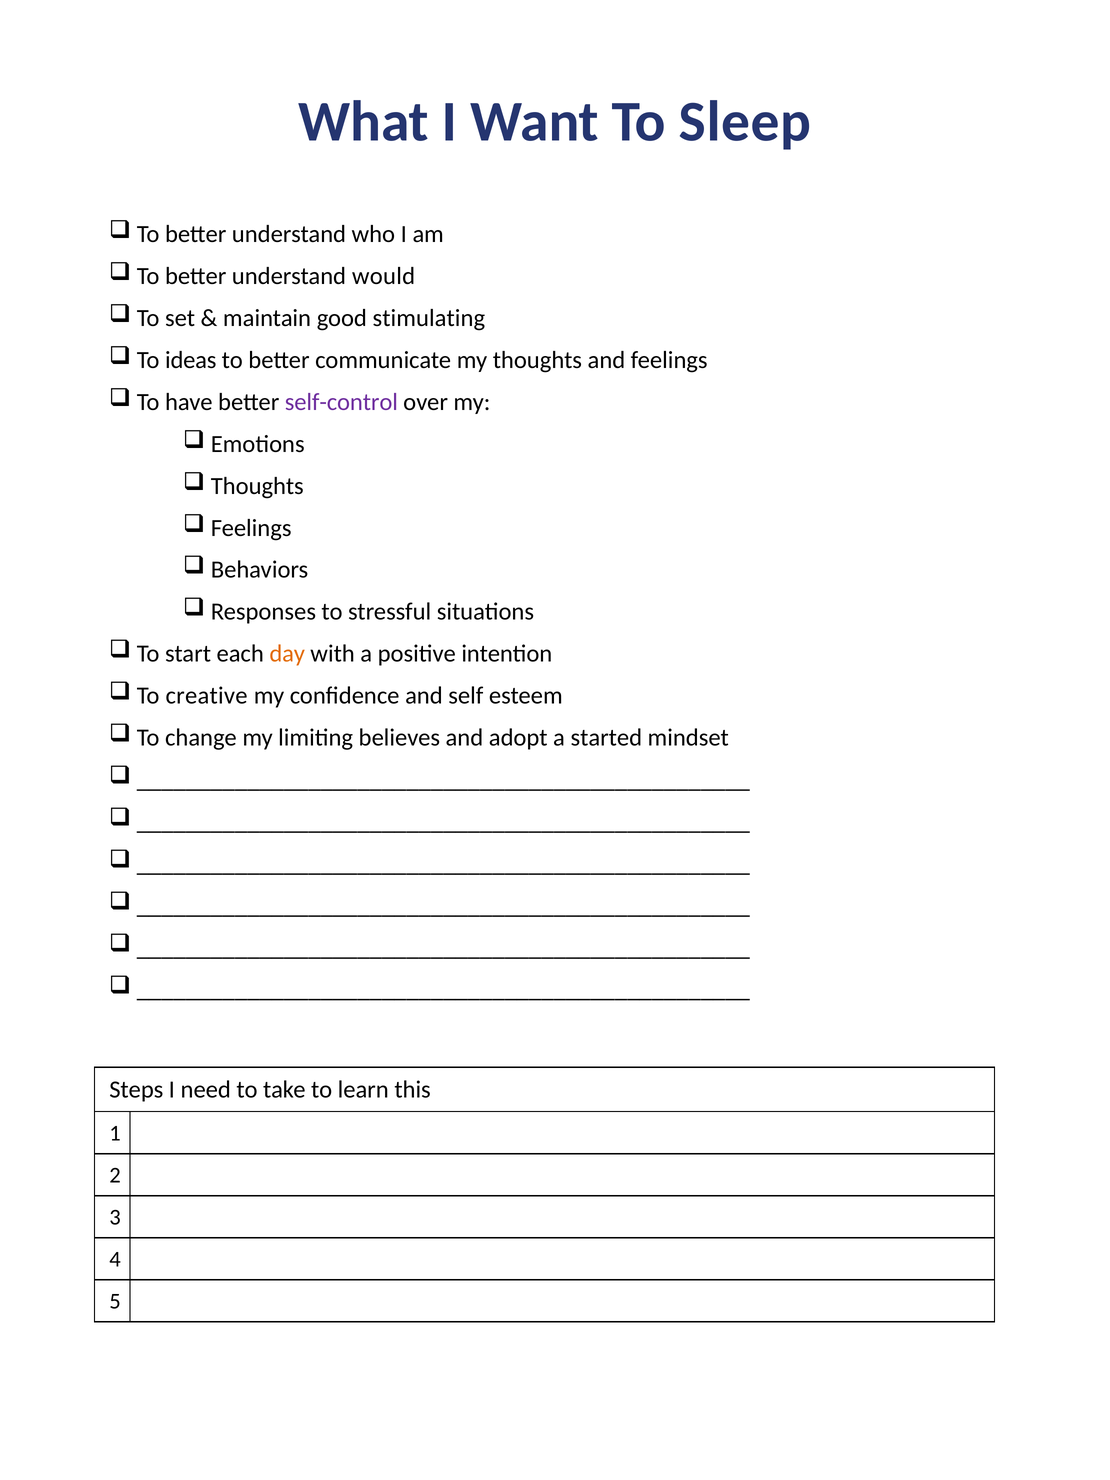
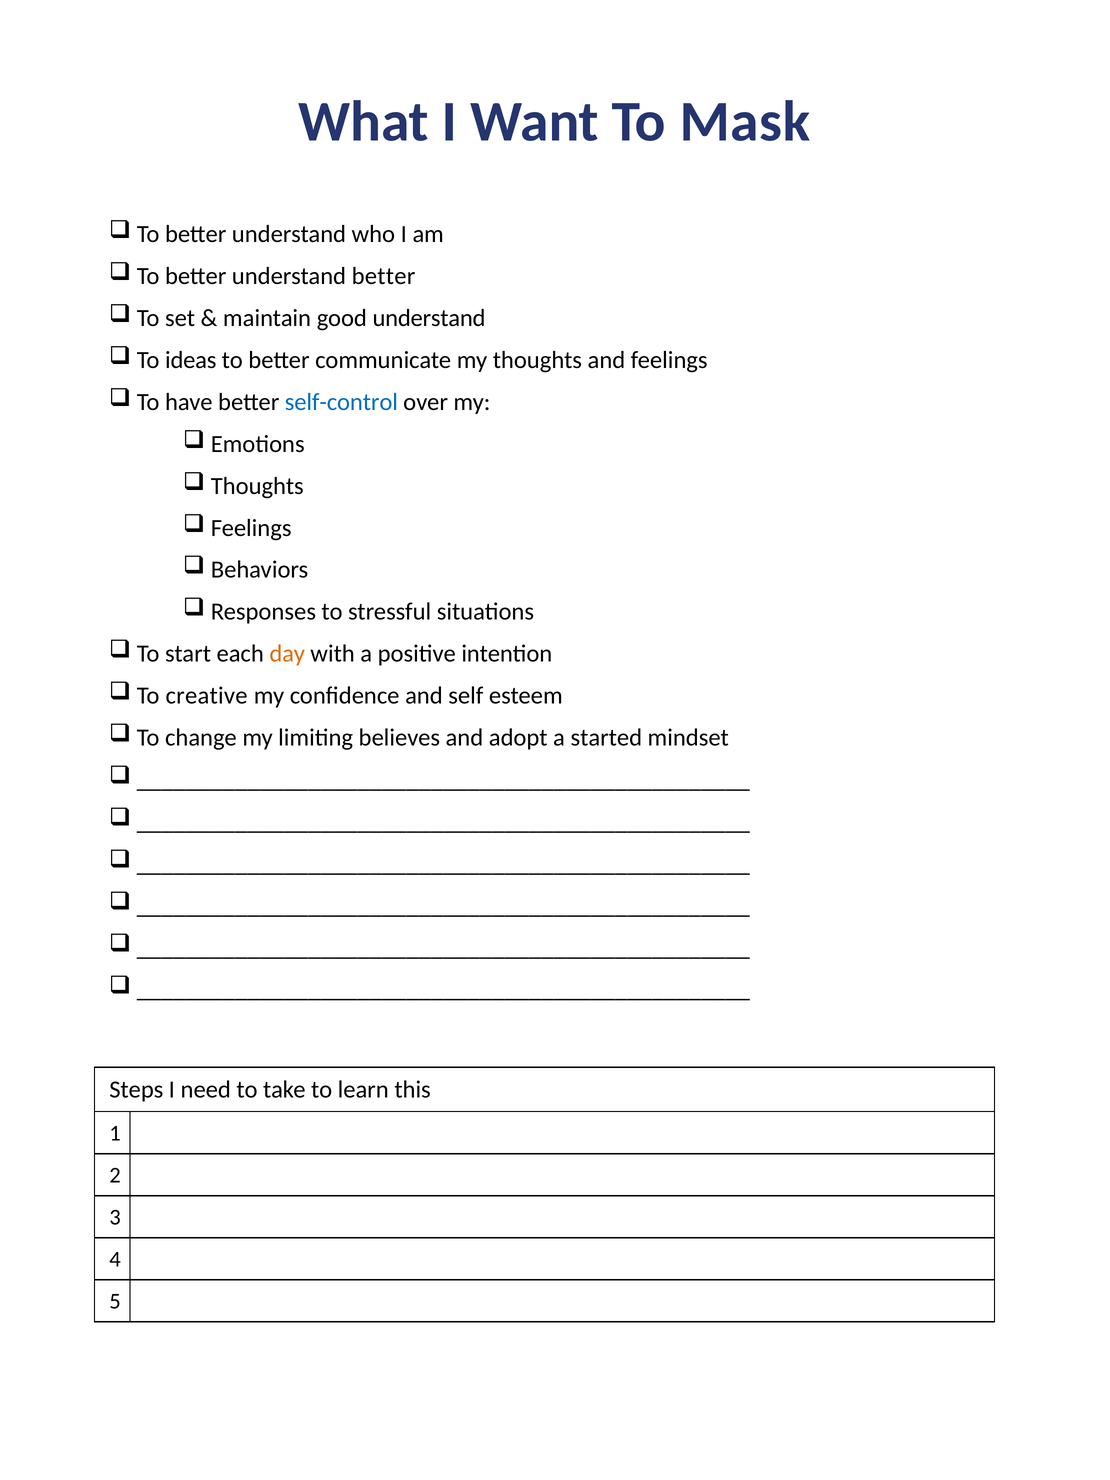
Sleep: Sleep -> Mask (745, 122)
understand would: would -> better (384, 276)
good stimulating: stimulating -> understand (429, 318)
self-control colour: purple -> blue (341, 402)
